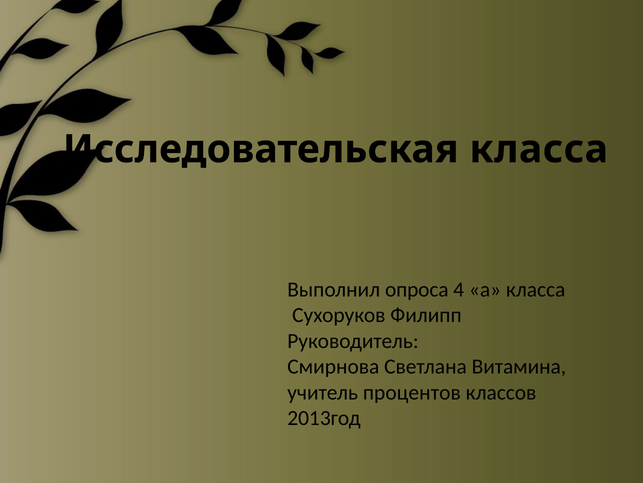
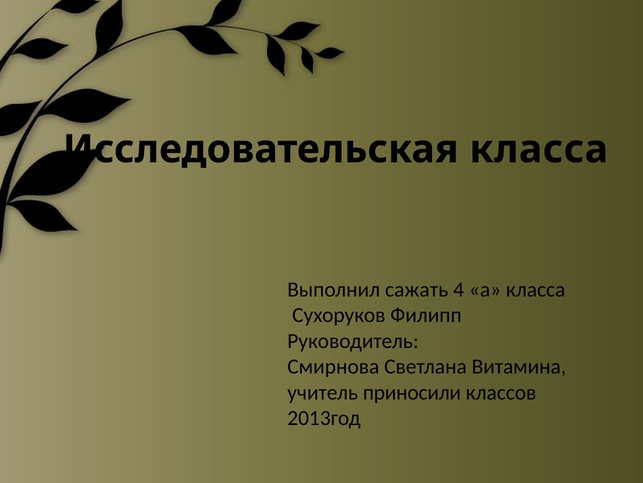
опроса: опроса -> сажать (417, 289)
процентов: процентов -> приносили (412, 392)
